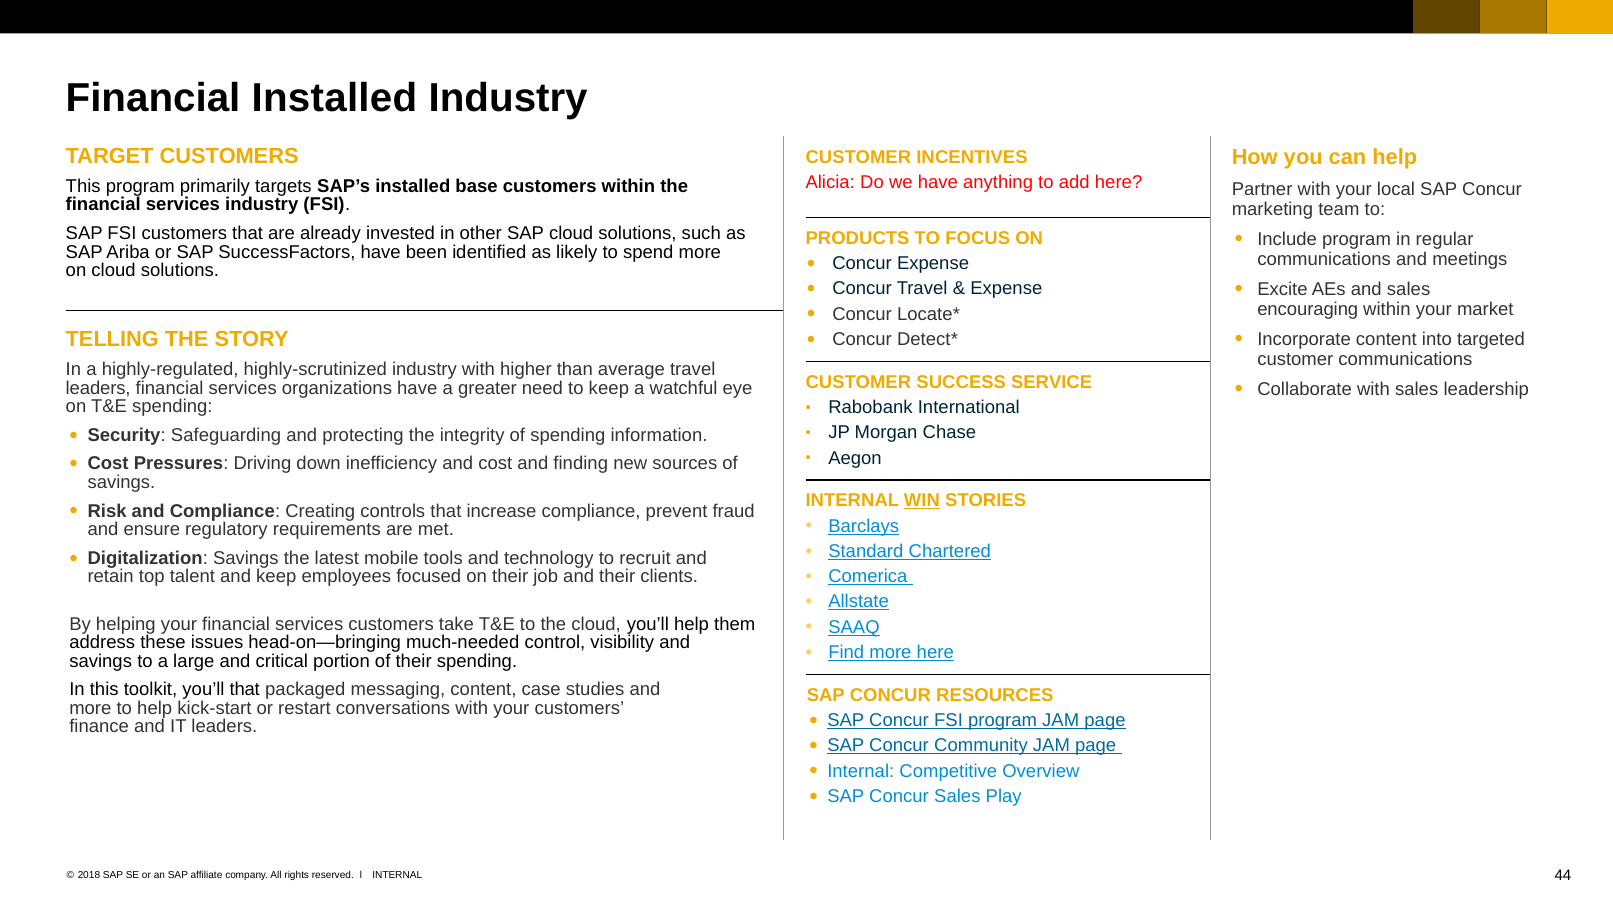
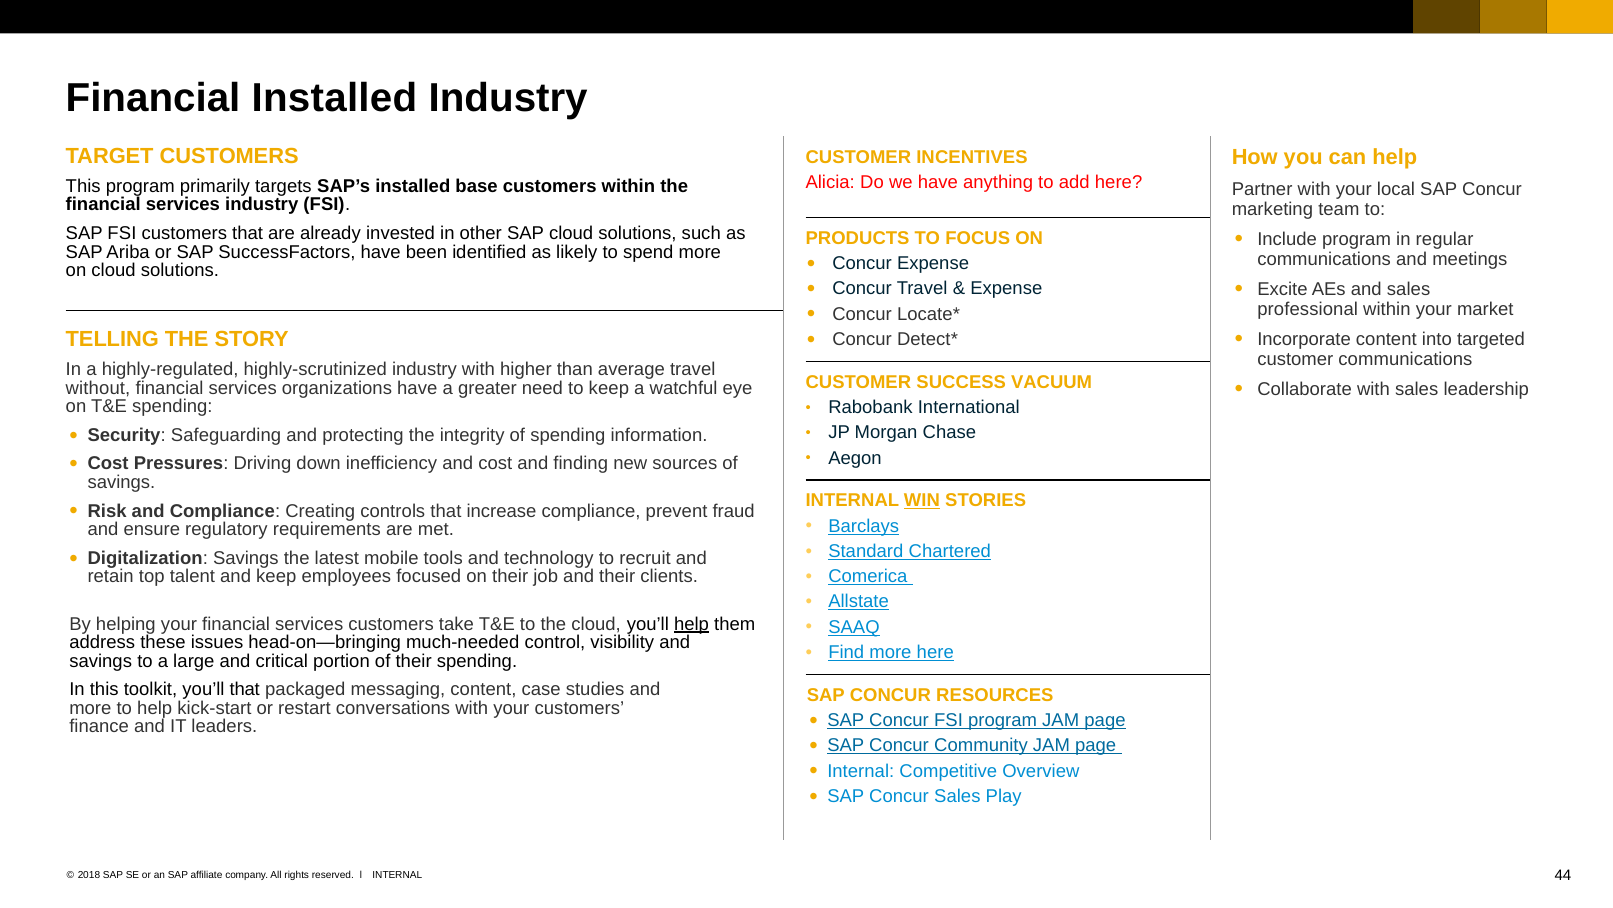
encouraging: encouraging -> professional (1308, 309)
SERVICE: SERVICE -> VACUUM (1052, 382)
leaders: leaders -> without (98, 388)
help underline: none -> present (692, 624)
